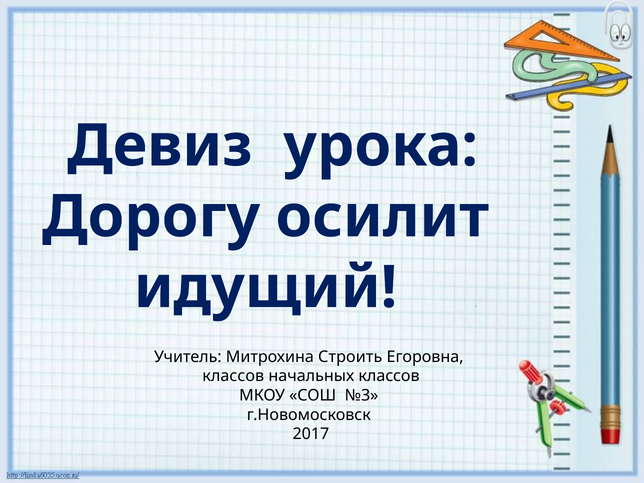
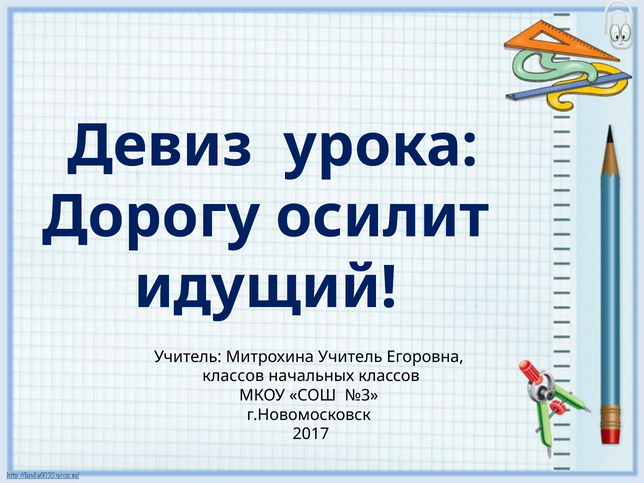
Митрохина Строить: Строить -> Учитель (350, 357)
